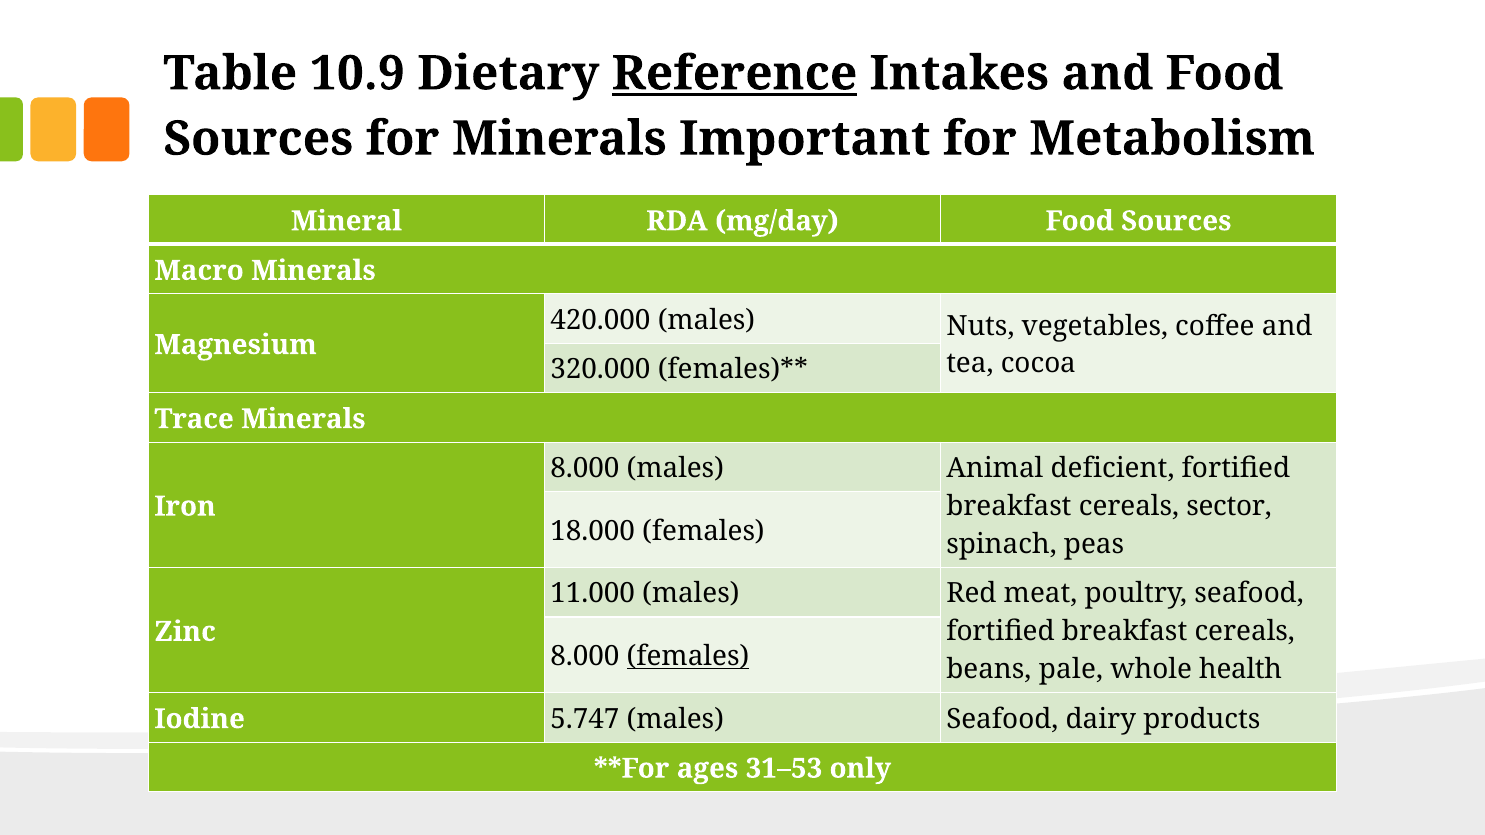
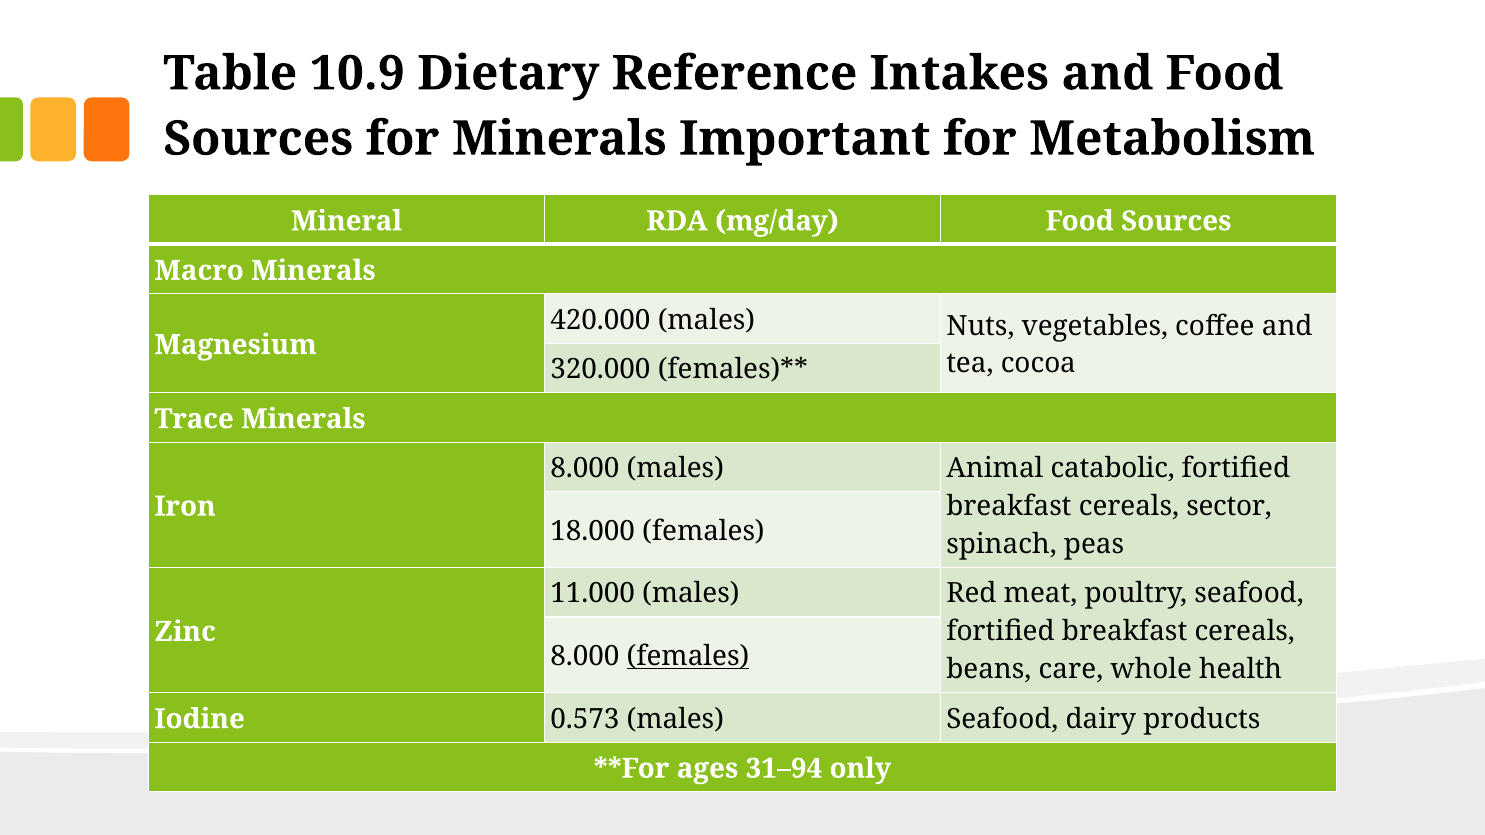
Reference underline: present -> none (735, 74)
deficient: deficient -> catabolic (1113, 469)
pale: pale -> care (1071, 670)
5.747: 5.747 -> 0.573 (585, 719)
31–53: 31–53 -> 31–94 (784, 769)
